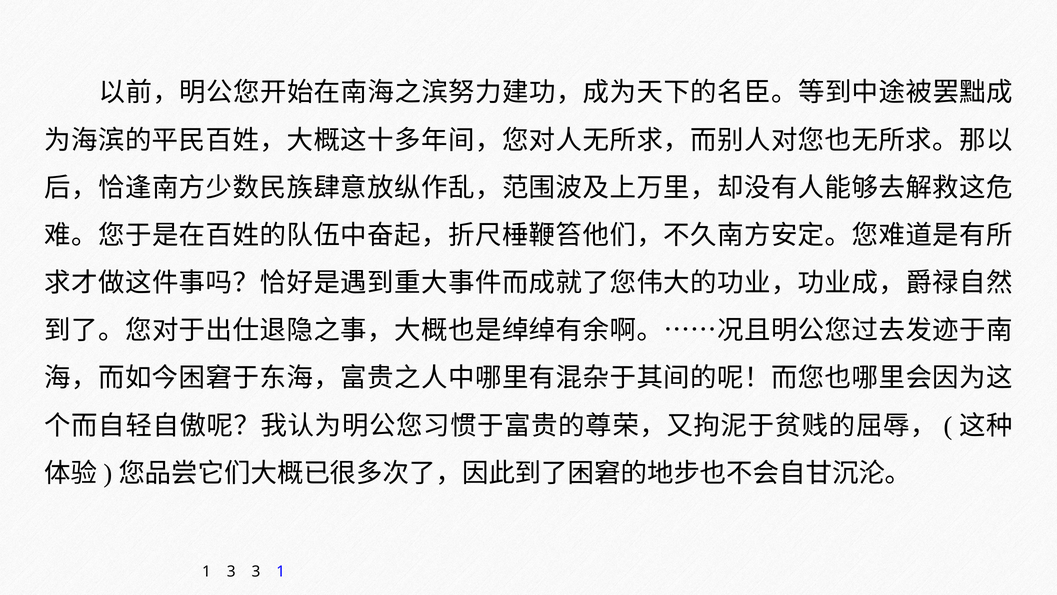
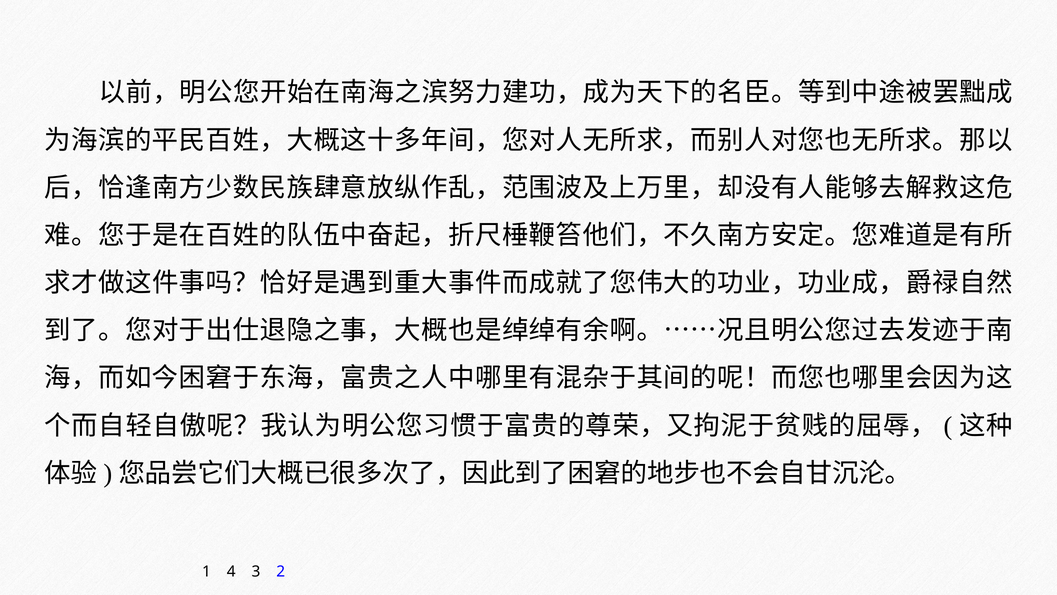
1 3: 3 -> 4 (231, 572)
3 1: 1 -> 2 (281, 572)
